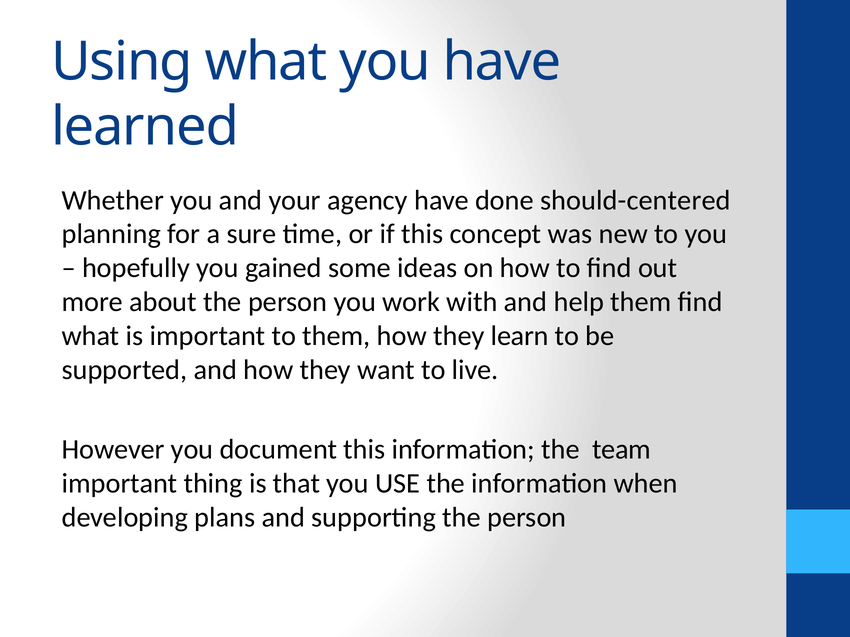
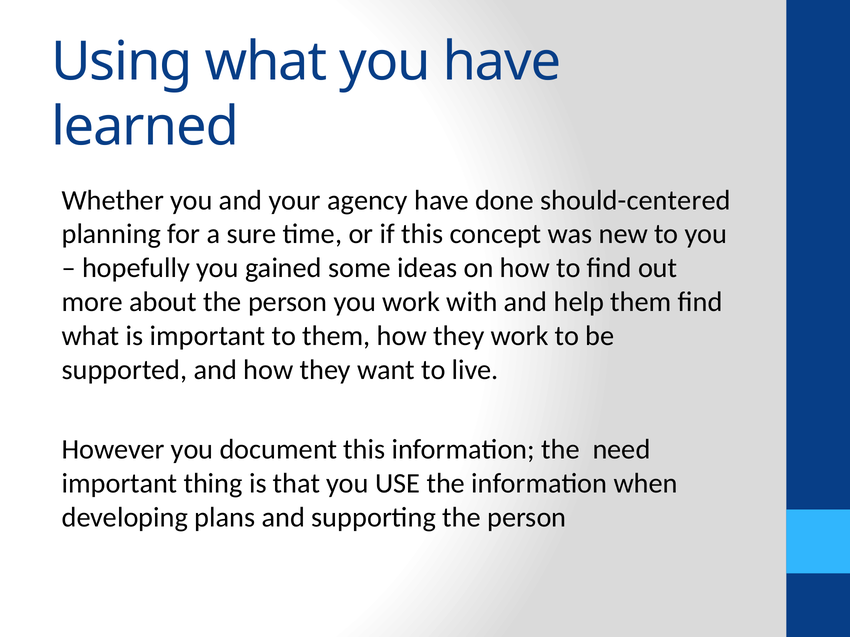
they learn: learn -> work (520, 336)
team: team -> need (621, 450)
